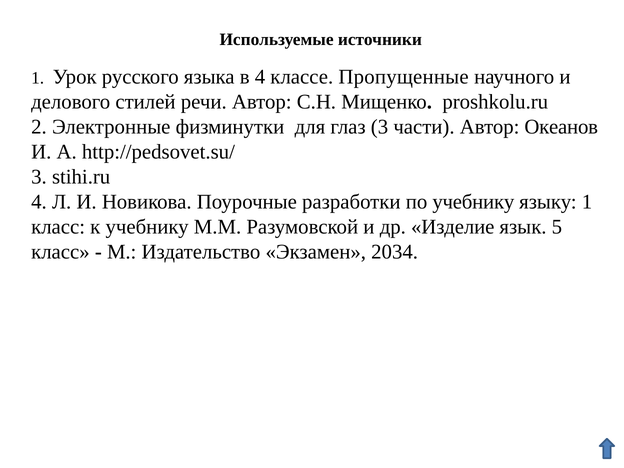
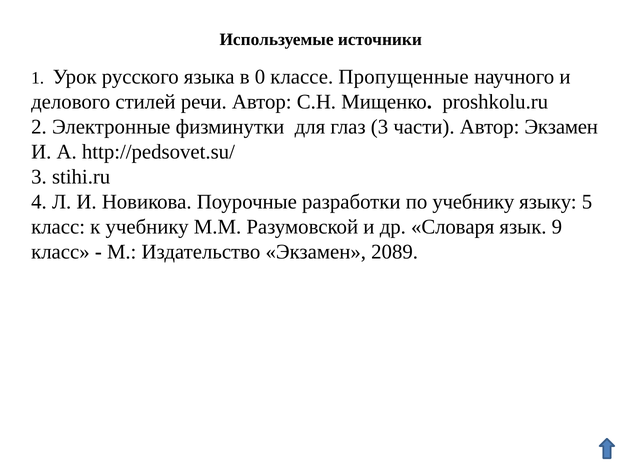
в 4: 4 -> 0 (260, 77)
Автор Океанов: Океанов -> Экзамен (561, 127)
языку 1: 1 -> 5 (587, 202)
Изделие: Изделие -> Словаря (453, 227)
5: 5 -> 9 (557, 227)
2034: 2034 -> 2089 (395, 252)
